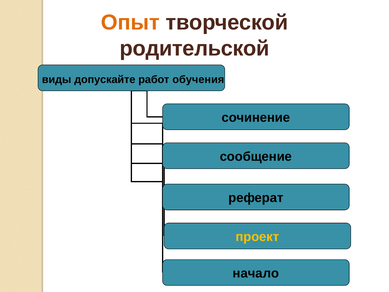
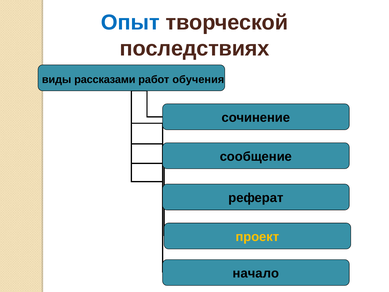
Опыт colour: orange -> blue (130, 23)
родительской: родительской -> последствиях (195, 49)
допускайте: допускайте -> рассказами (105, 79)
